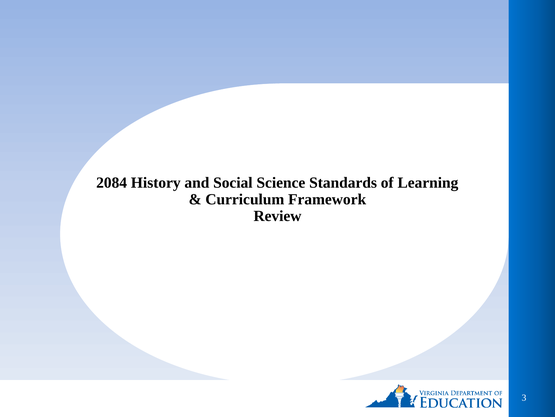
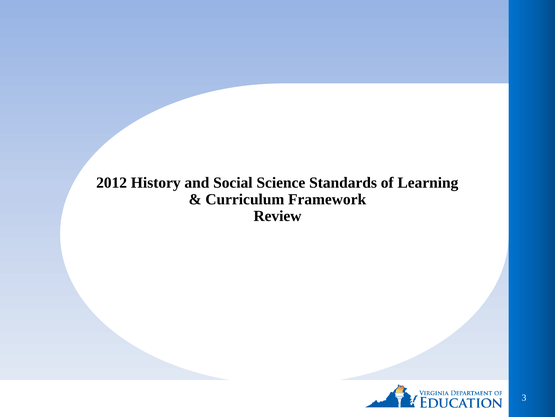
2084: 2084 -> 2012 (112, 182)
